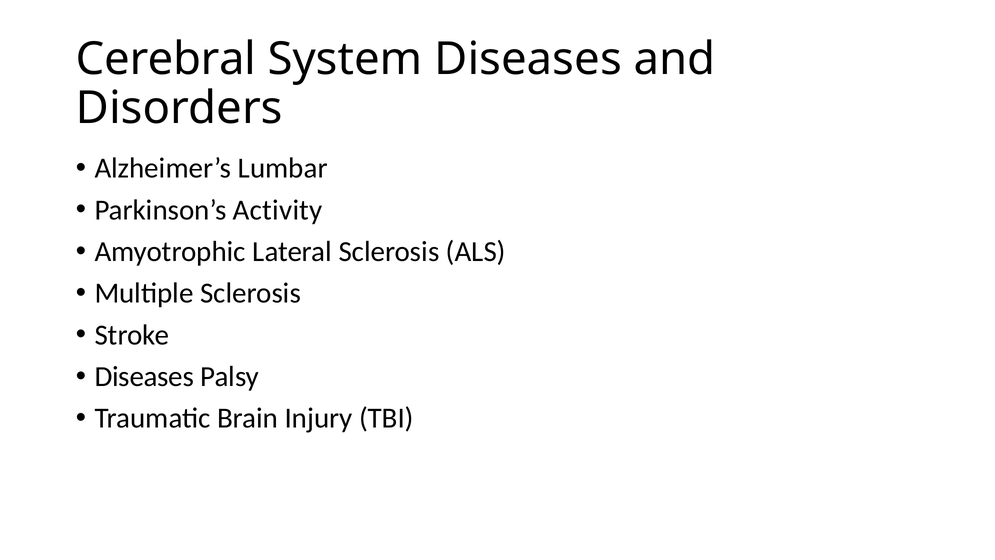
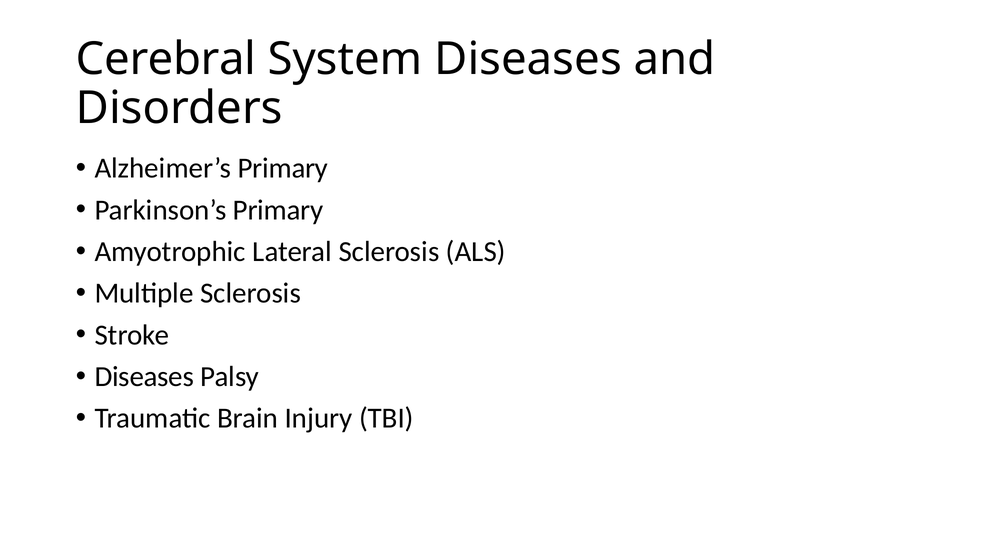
Alzheimer’s Lumbar: Lumbar -> Primary (283, 168)
Parkinson’s Activity: Activity -> Primary (278, 210)
